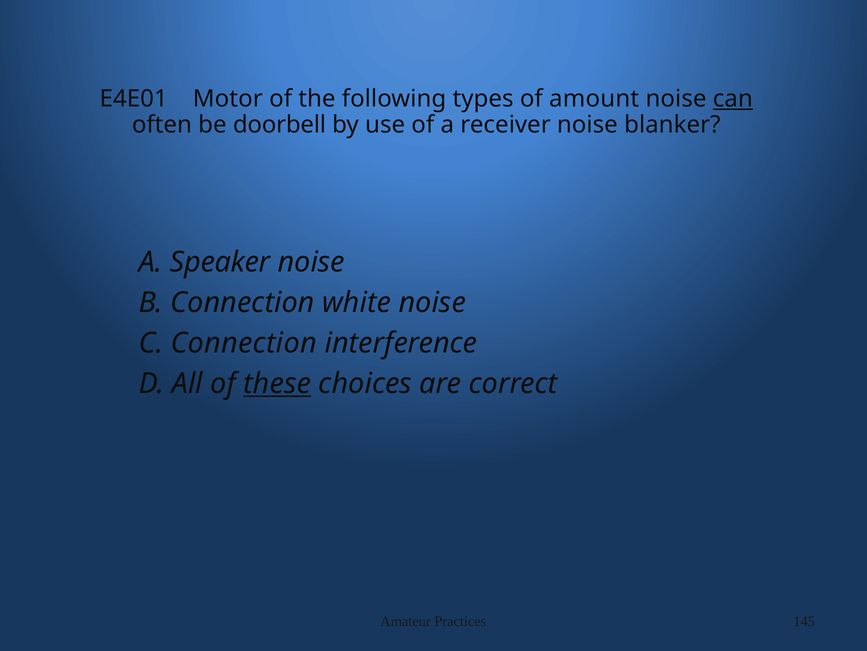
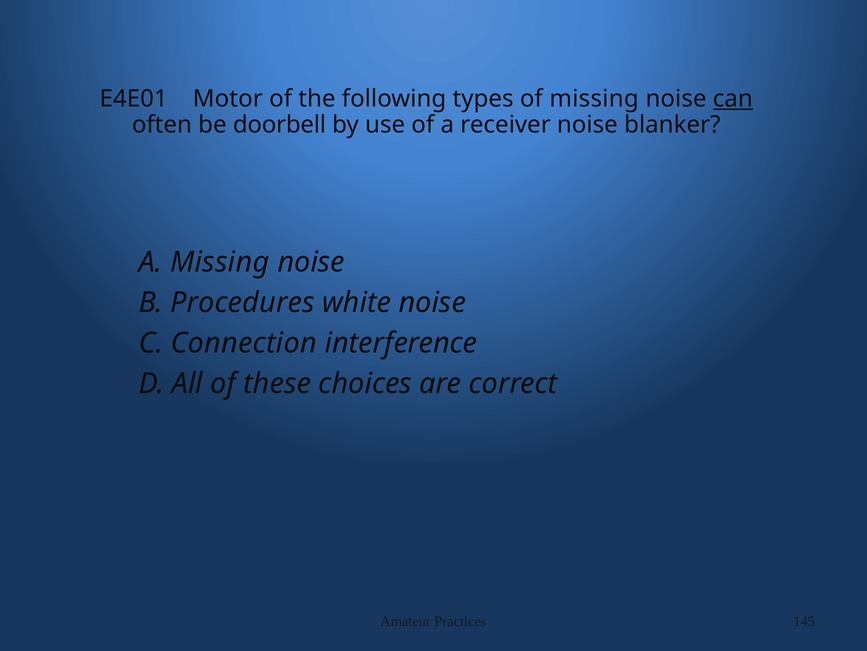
of amount: amount -> missing (594, 99)
A Speaker: Speaker -> Missing (220, 262)
B Connection: Connection -> Procedures (242, 303)
these underline: present -> none (277, 383)
